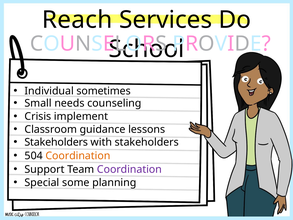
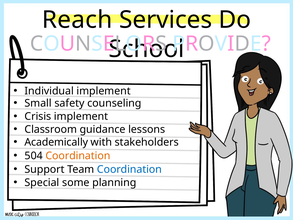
Individual sometimes: sometimes -> implement (104, 91)
needs: needs -> safety (69, 103)
Stakeholders: Stakeholders -> Academically (56, 142)
Coordination colour: purple -> blue (129, 169)
